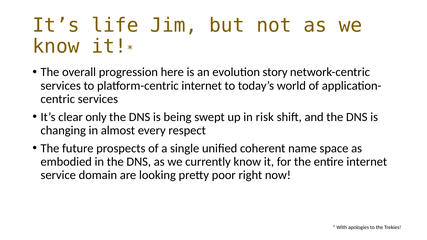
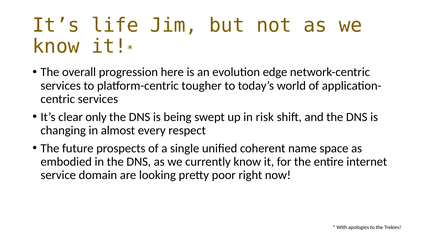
story: story -> edge (275, 72)
platform-centric internet: internet -> tougher (202, 86)
